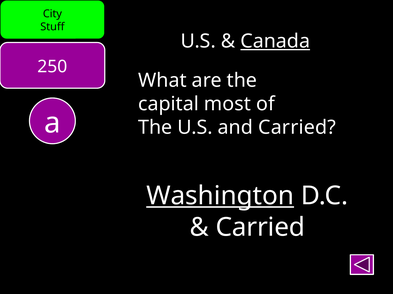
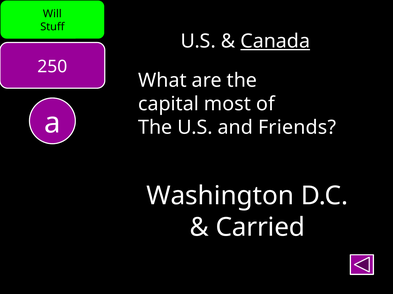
City: City -> Will (52, 14)
and Carried: Carried -> Friends (297, 128)
Washington underline: present -> none (220, 196)
